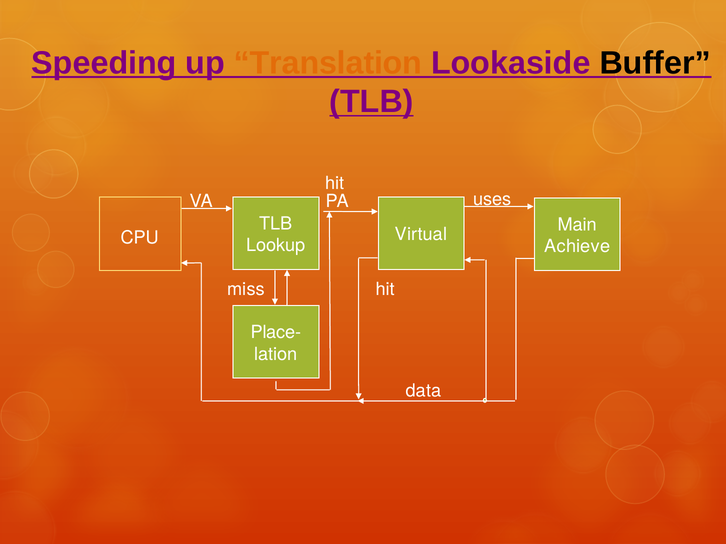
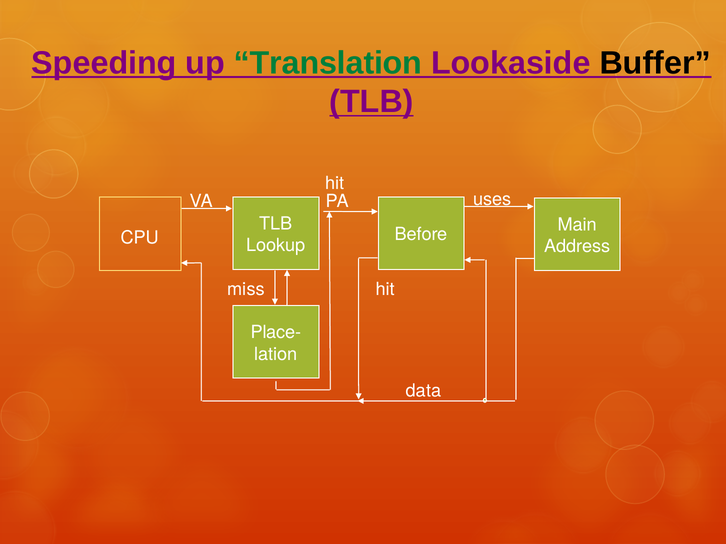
Translation colour: orange -> green (328, 63)
Virtual: Virtual -> Before (421, 235)
Achieve: Achieve -> Address (577, 247)
